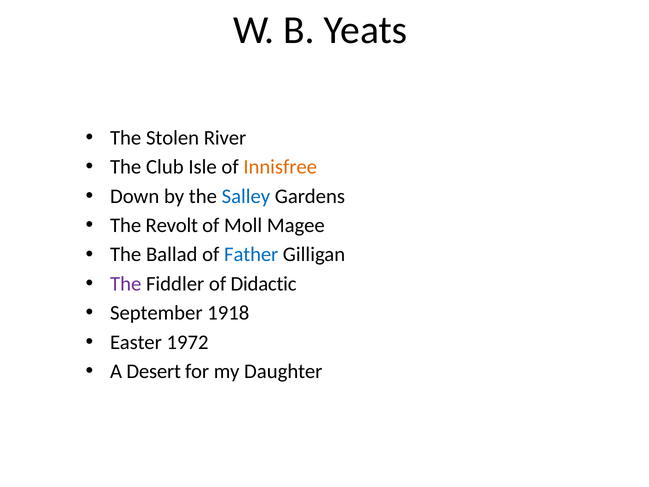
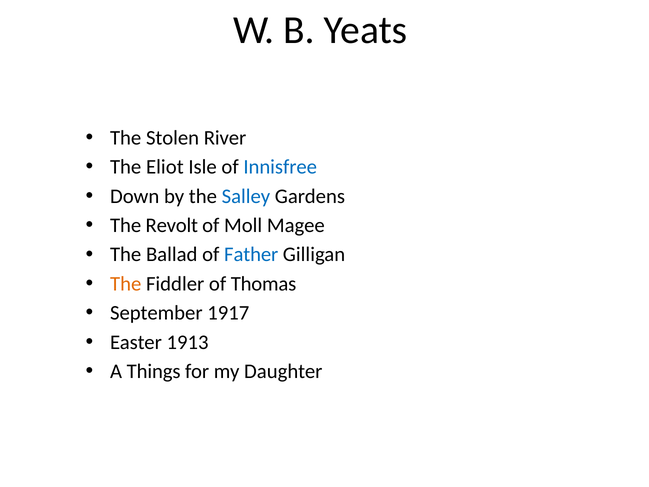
Club: Club -> Eliot (165, 167)
Innisfree colour: orange -> blue (280, 167)
The colour: purple -> orange (126, 284)
Didactic: Didactic -> Thomas (264, 284)
1918: 1918 -> 1917 (228, 313)
1972: 1972 -> 1913 (188, 342)
Desert: Desert -> Things (154, 371)
